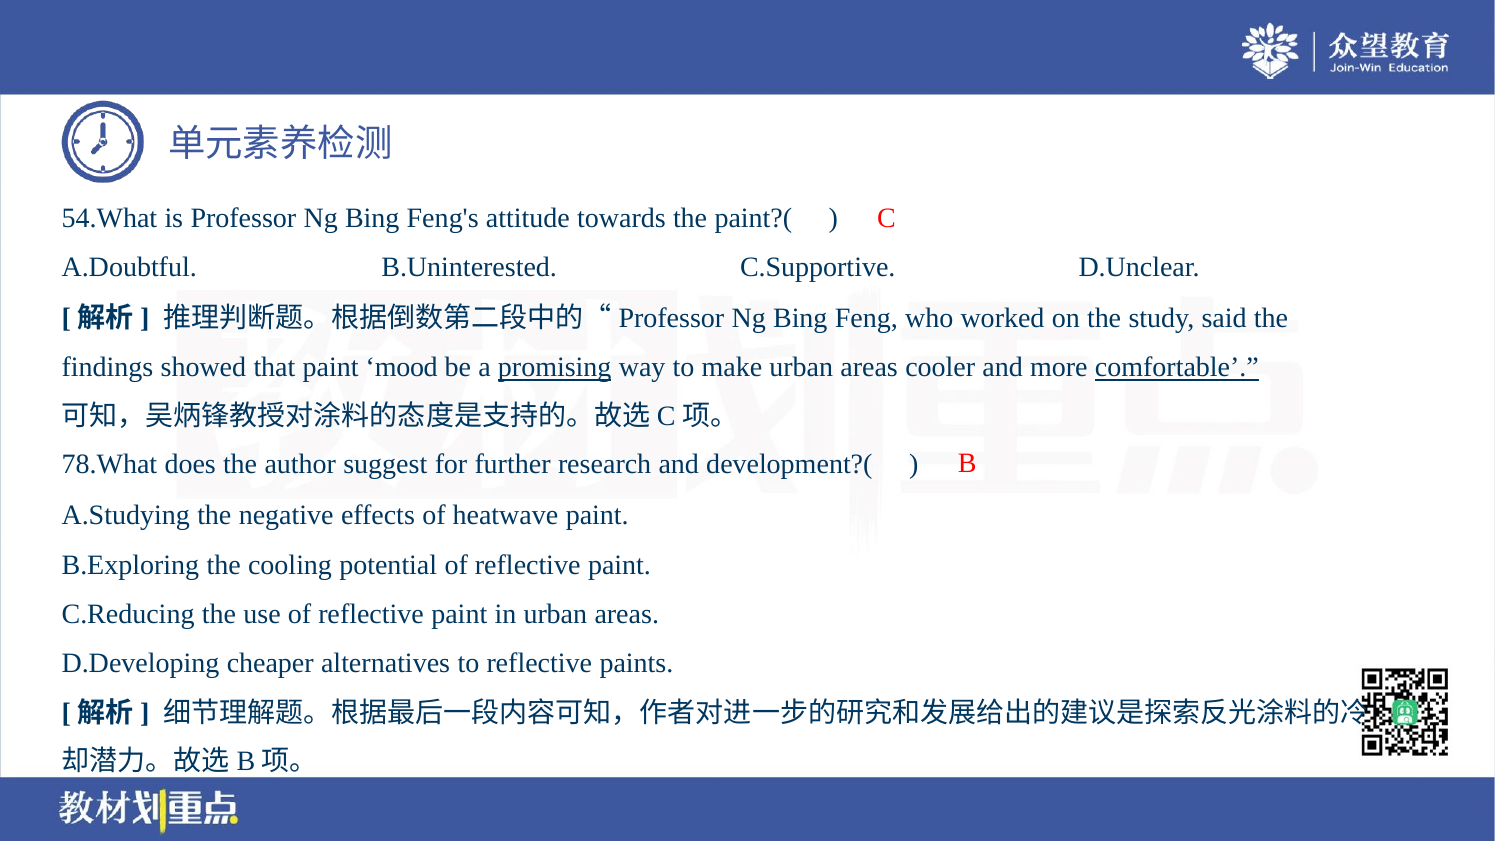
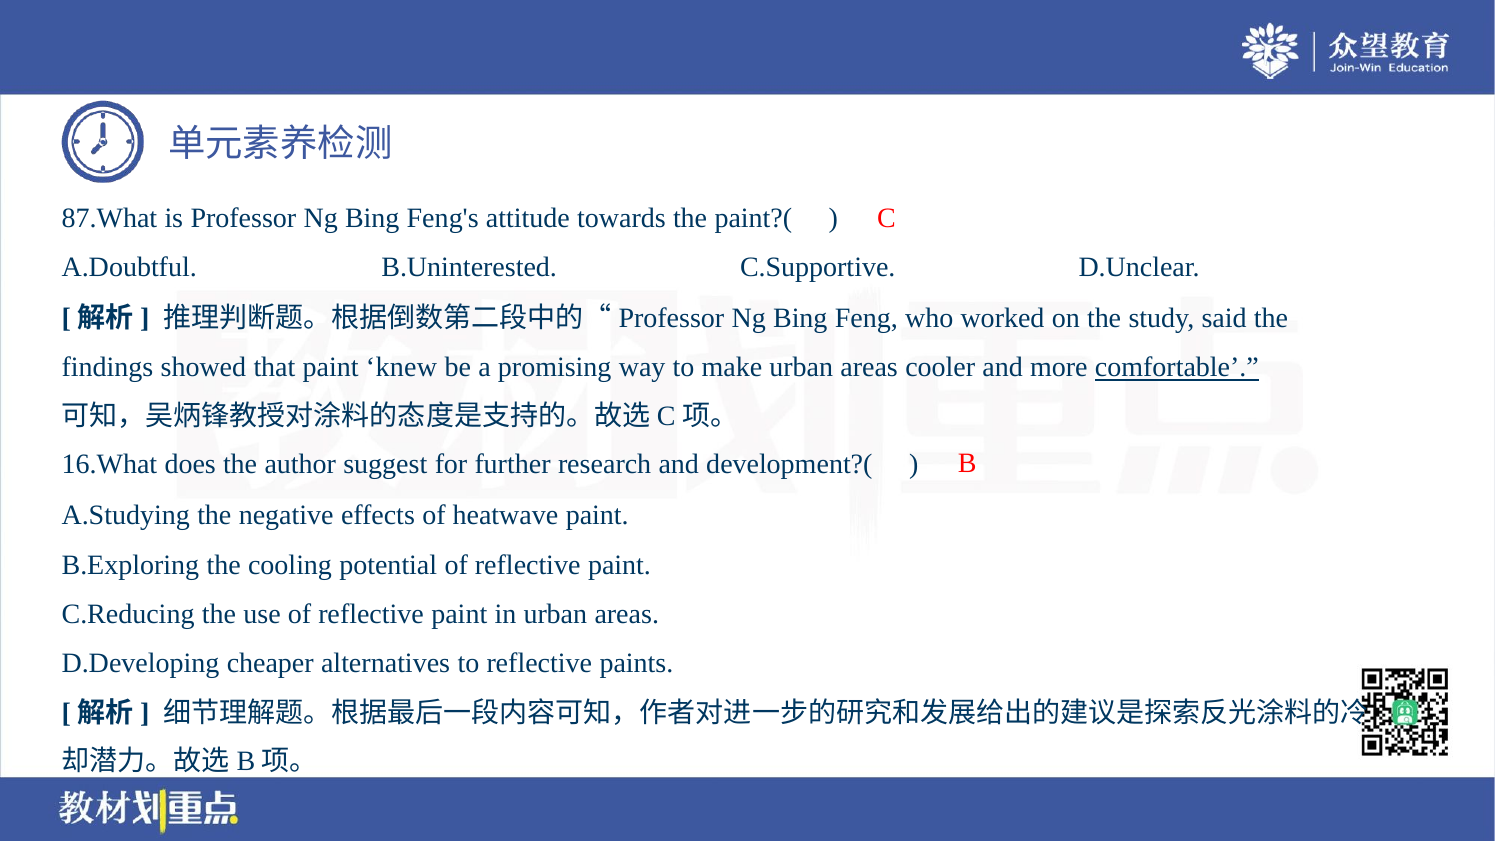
54.What: 54.What -> 87.What (109, 218)
mood: mood -> knew (401, 368)
promising underline: present -> none (555, 368)
78.What: 78.What -> 16.What (109, 464)
